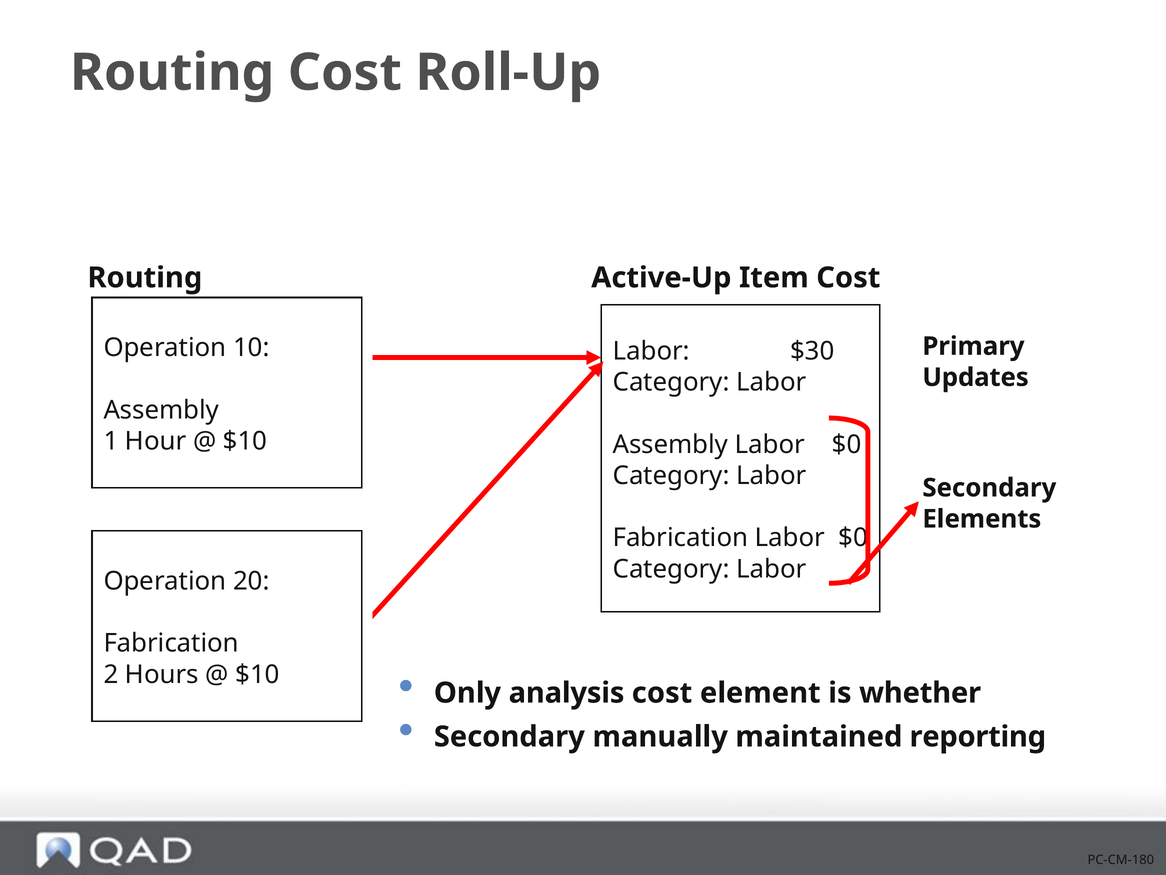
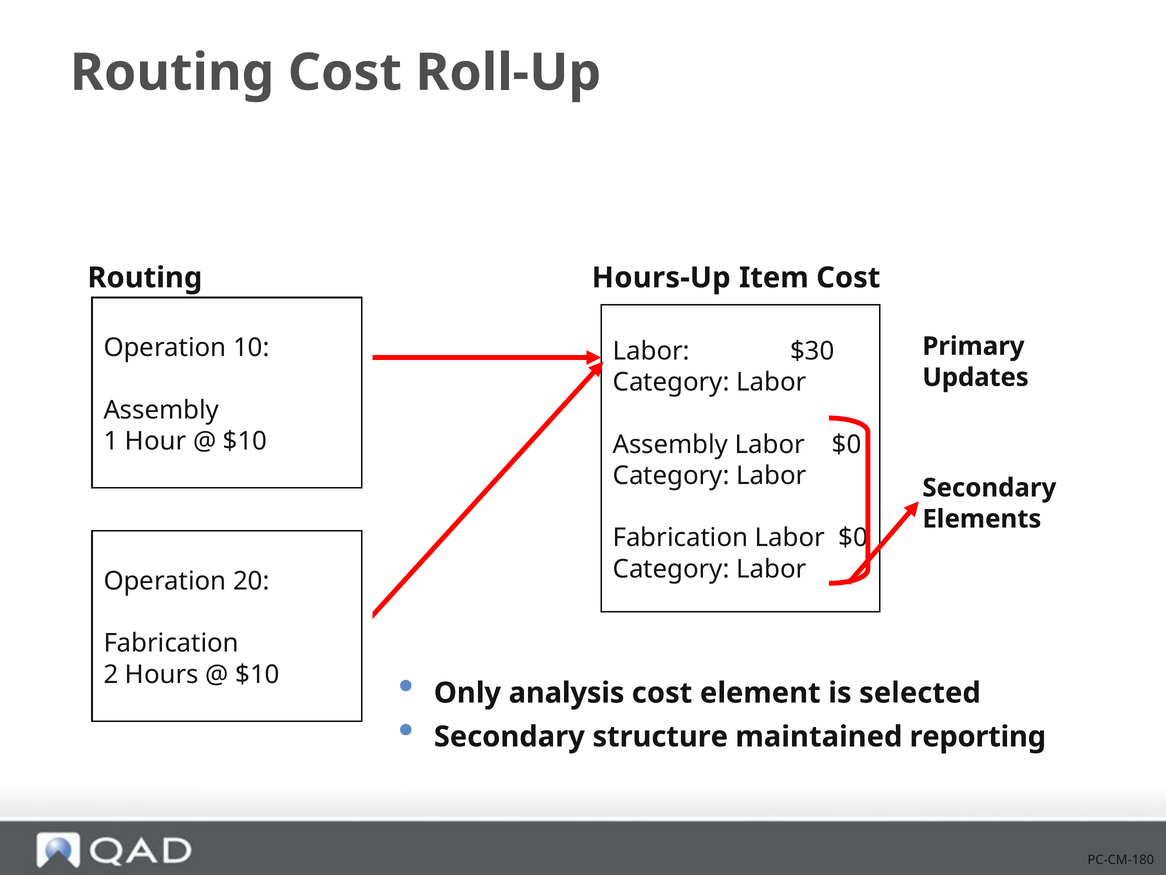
Active-Up: Active-Up -> Hours-Up (661, 278)
whether: whether -> selected (920, 693)
manually: manually -> structure (660, 736)
